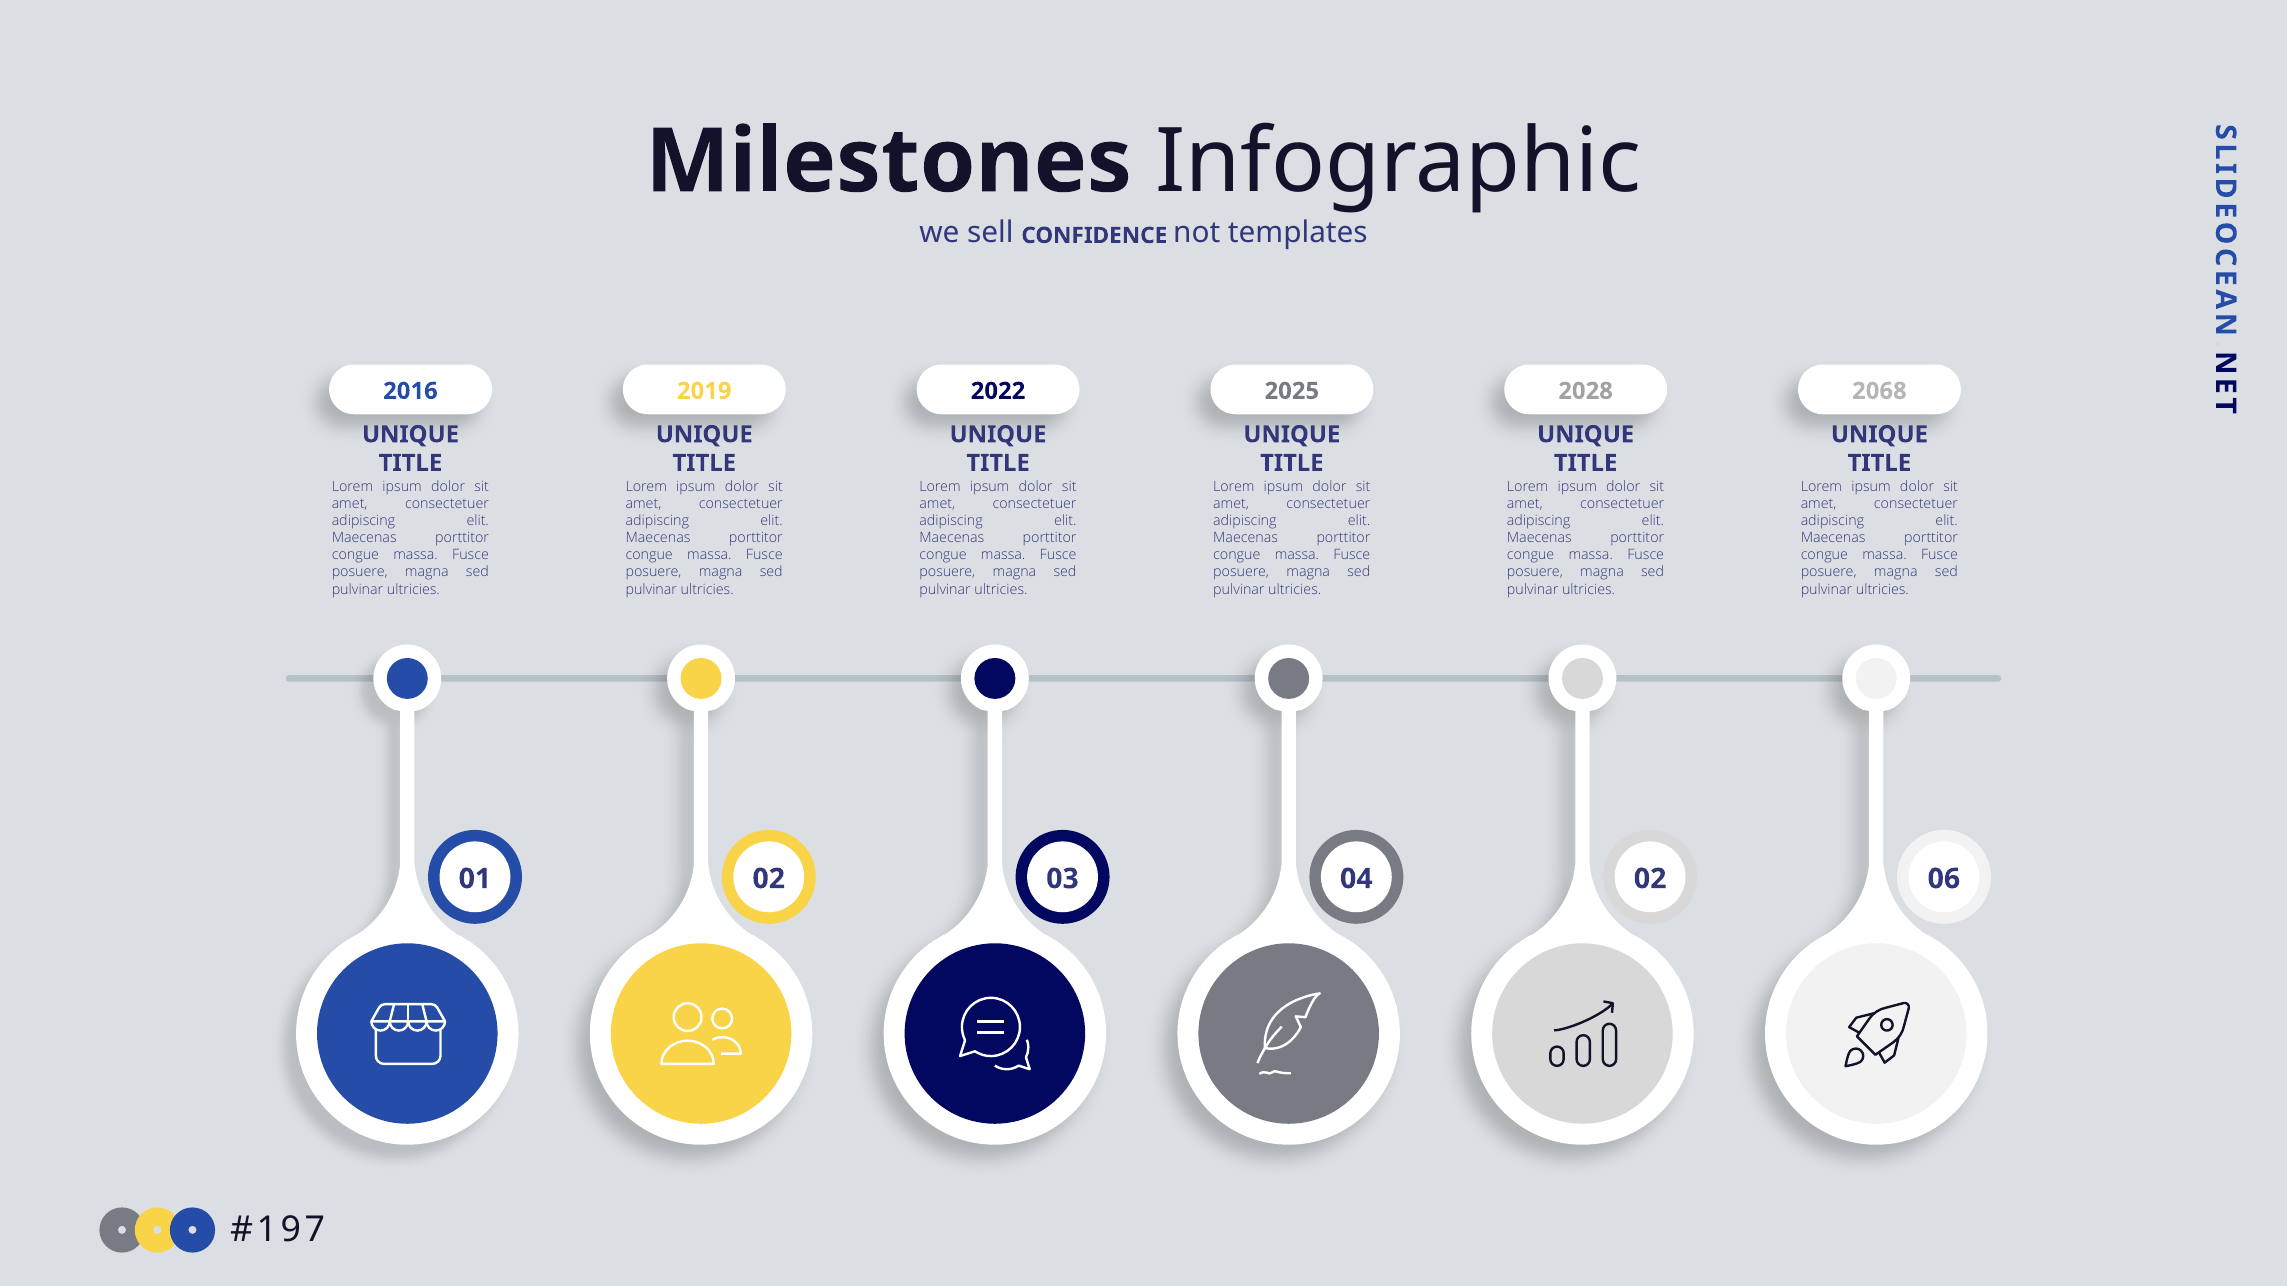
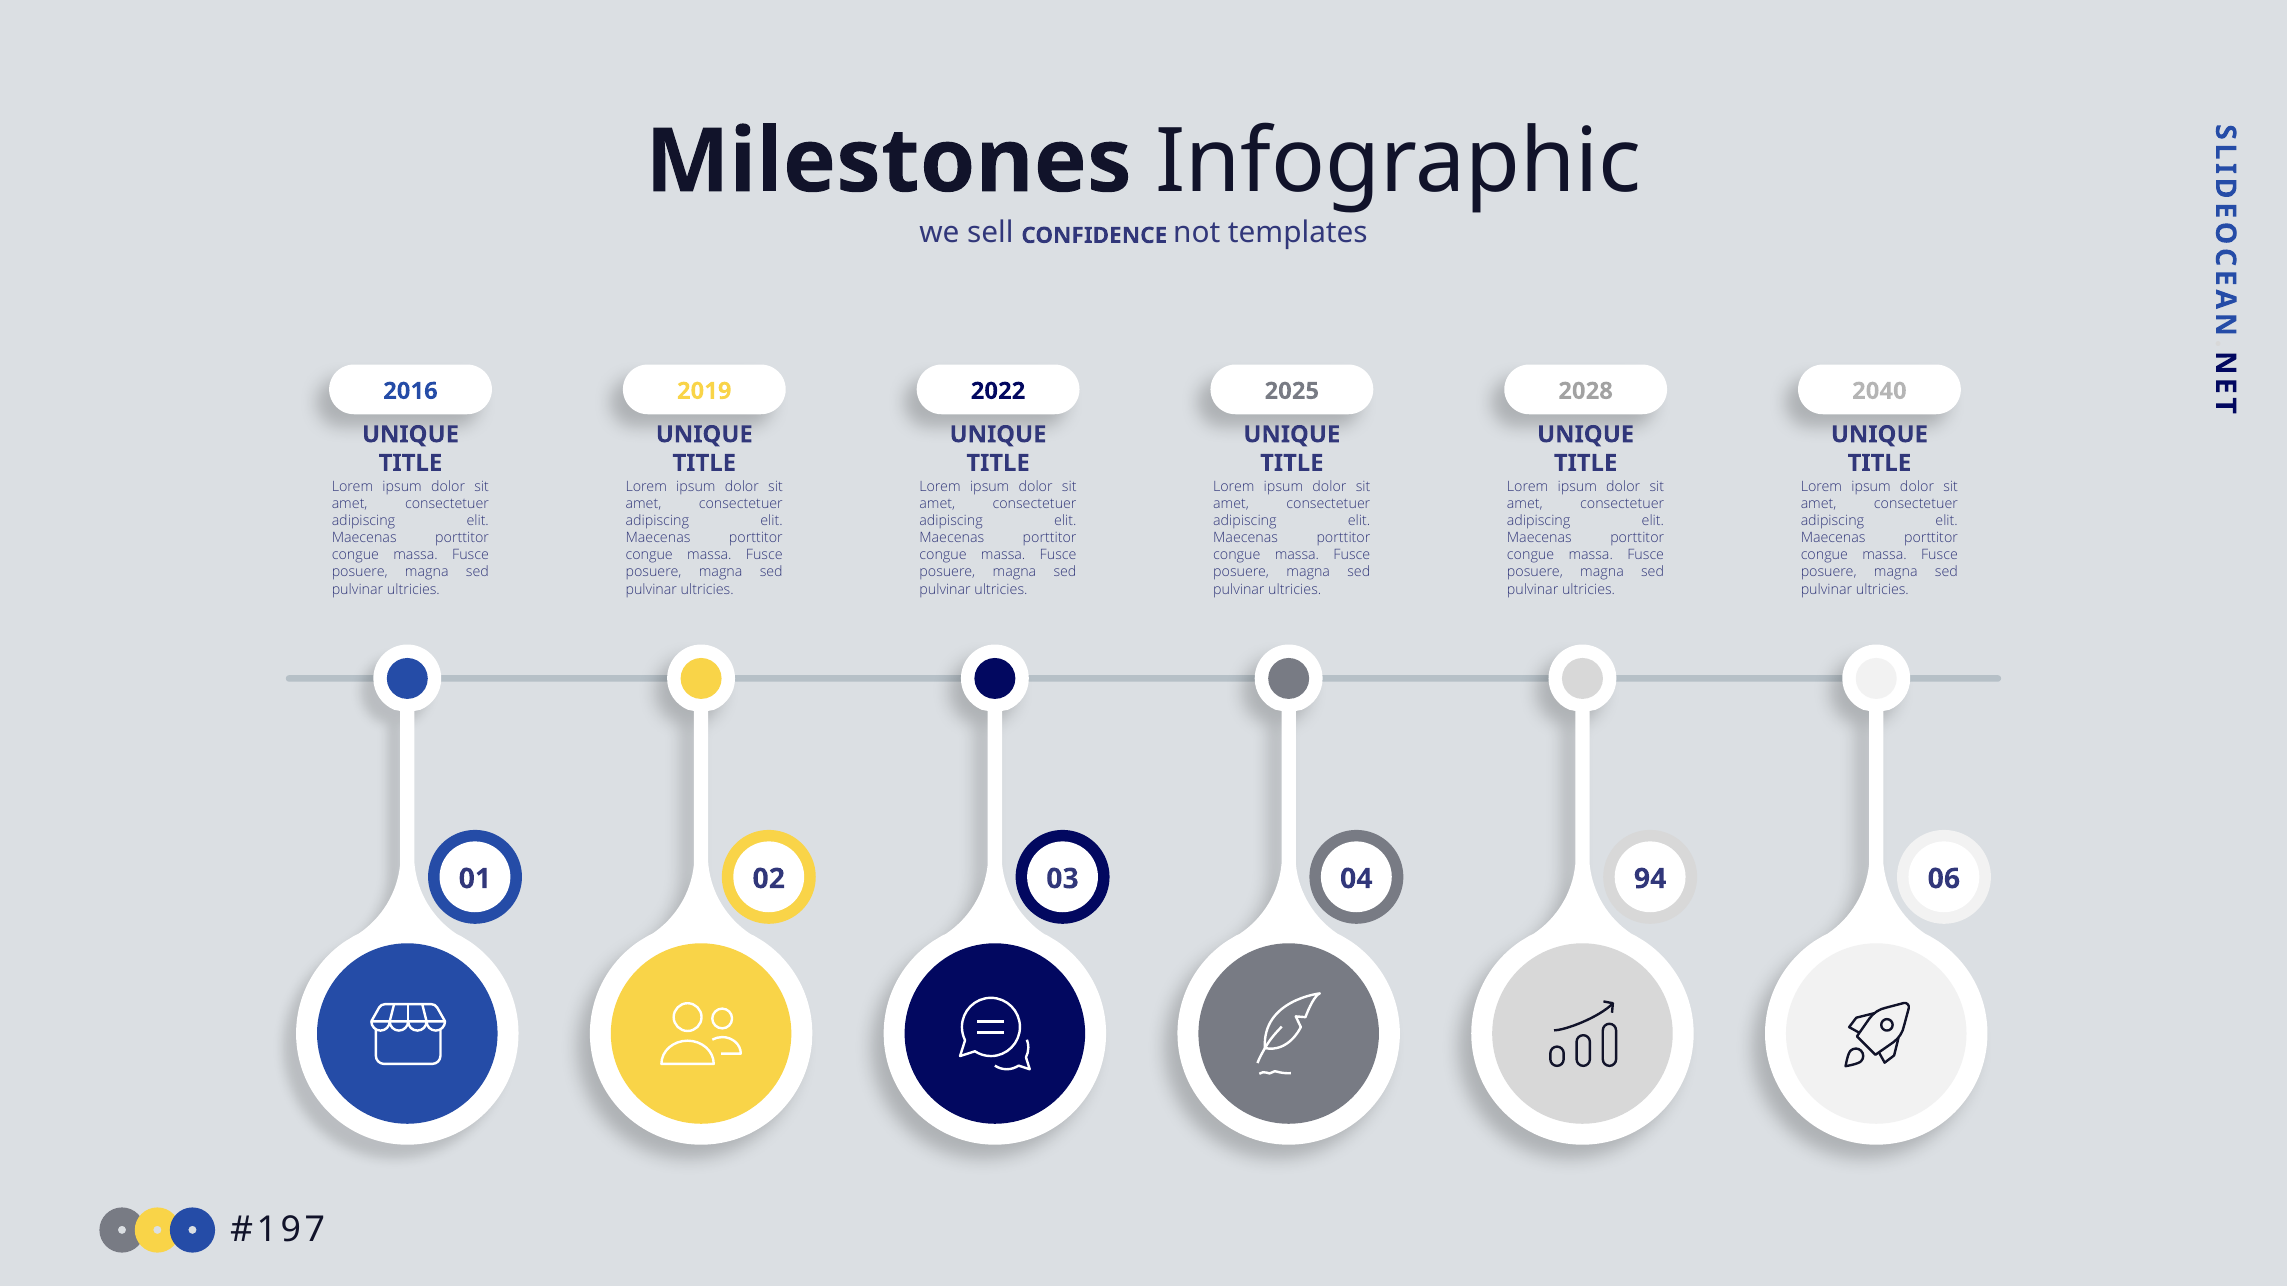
2068: 2068 -> 2040 (1879, 391)
04 02: 02 -> 94 (1650, 879)
